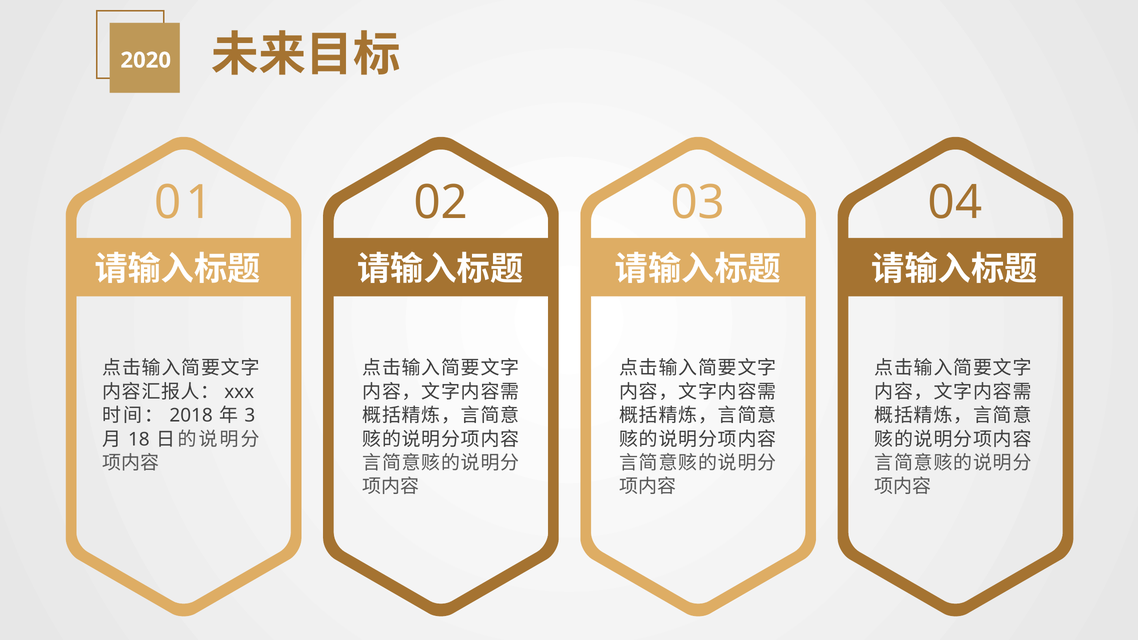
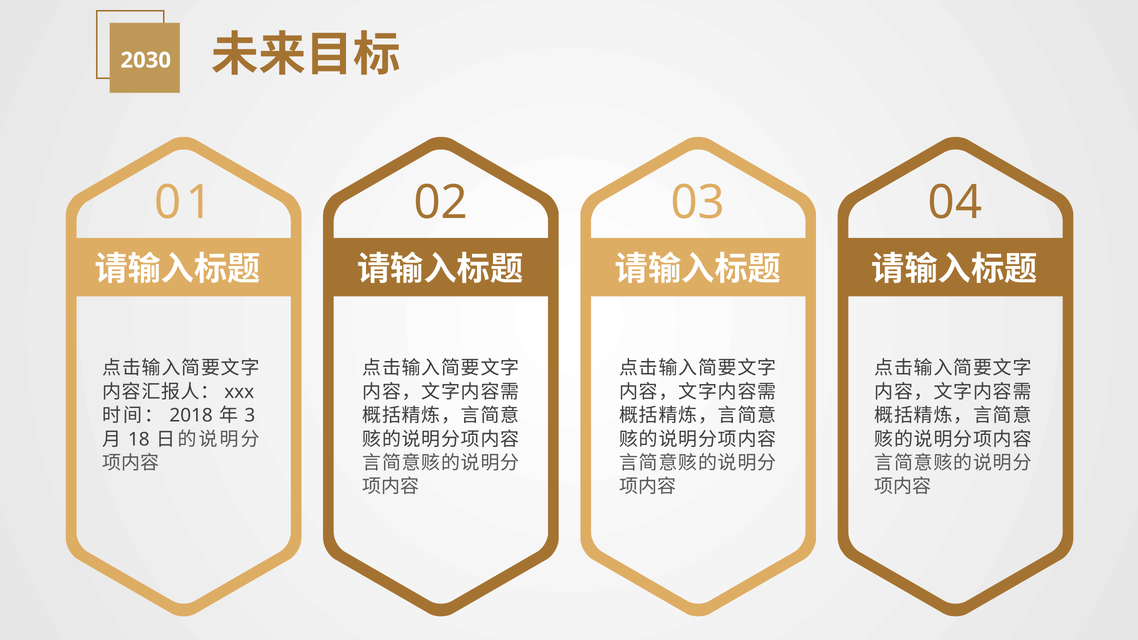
2020: 2020 -> 2030 (146, 60)
